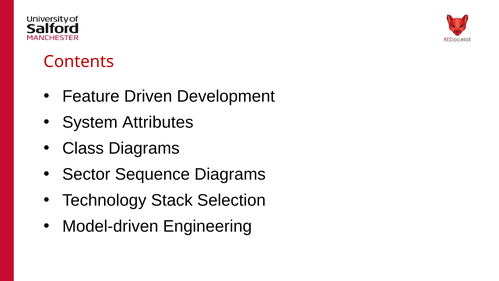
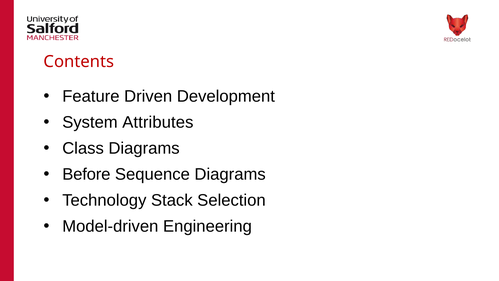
Sector: Sector -> Before (86, 174)
